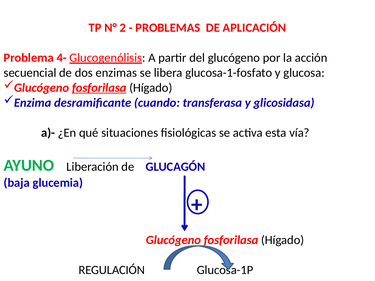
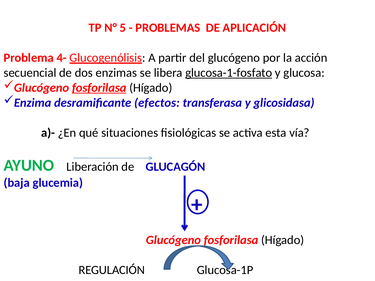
2: 2 -> 5 (123, 28)
glucosa-1-fosfato underline: none -> present (229, 73)
cuando: cuando -> efectos (157, 103)
